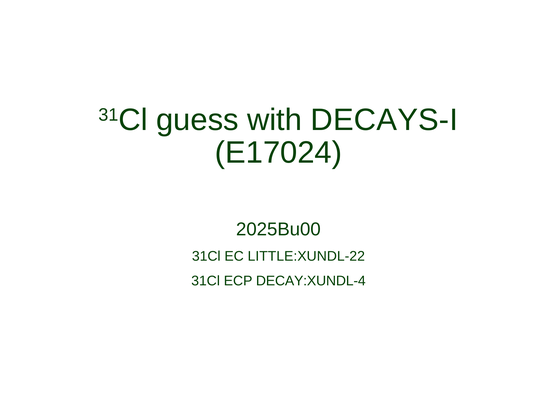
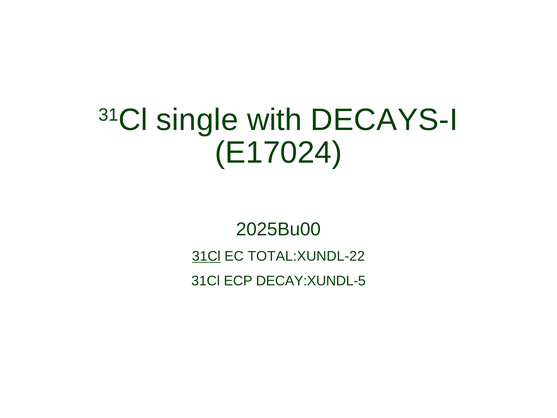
guess: guess -> single (197, 120)
31Cl underline: none -> present (206, 256)
LITTLE:XUNDL-22: LITTLE:XUNDL-22 -> TOTAL:XUNDL-22 (306, 256)
DECAY:XUNDL-4: DECAY:XUNDL-4 -> DECAY:XUNDL-5 (311, 281)
